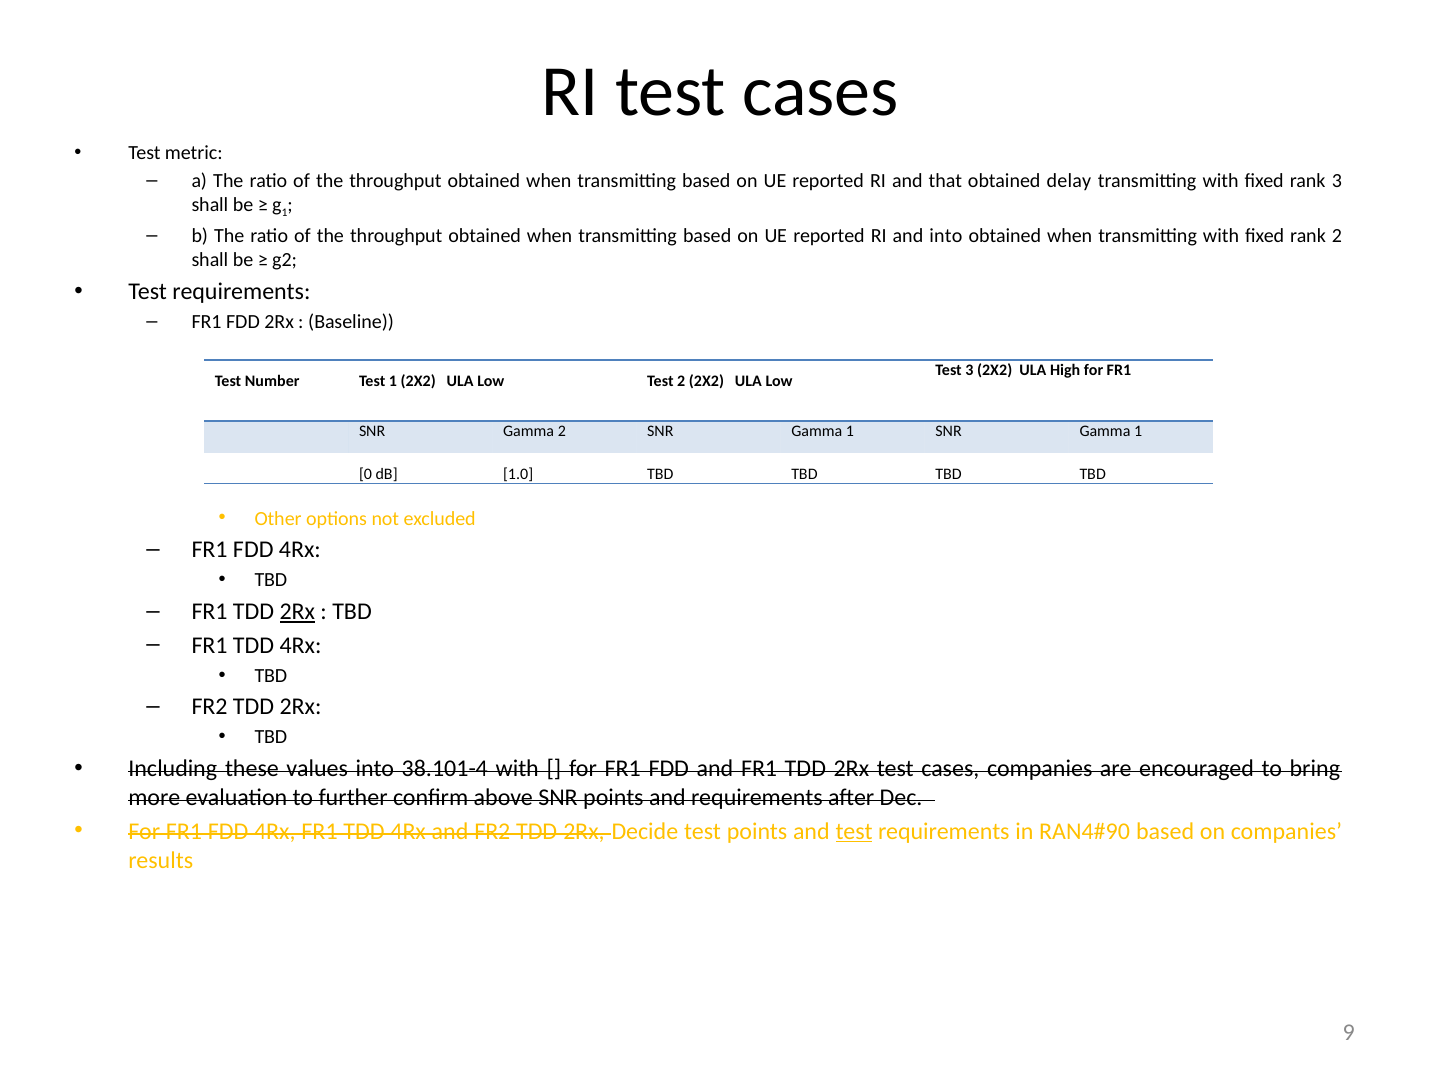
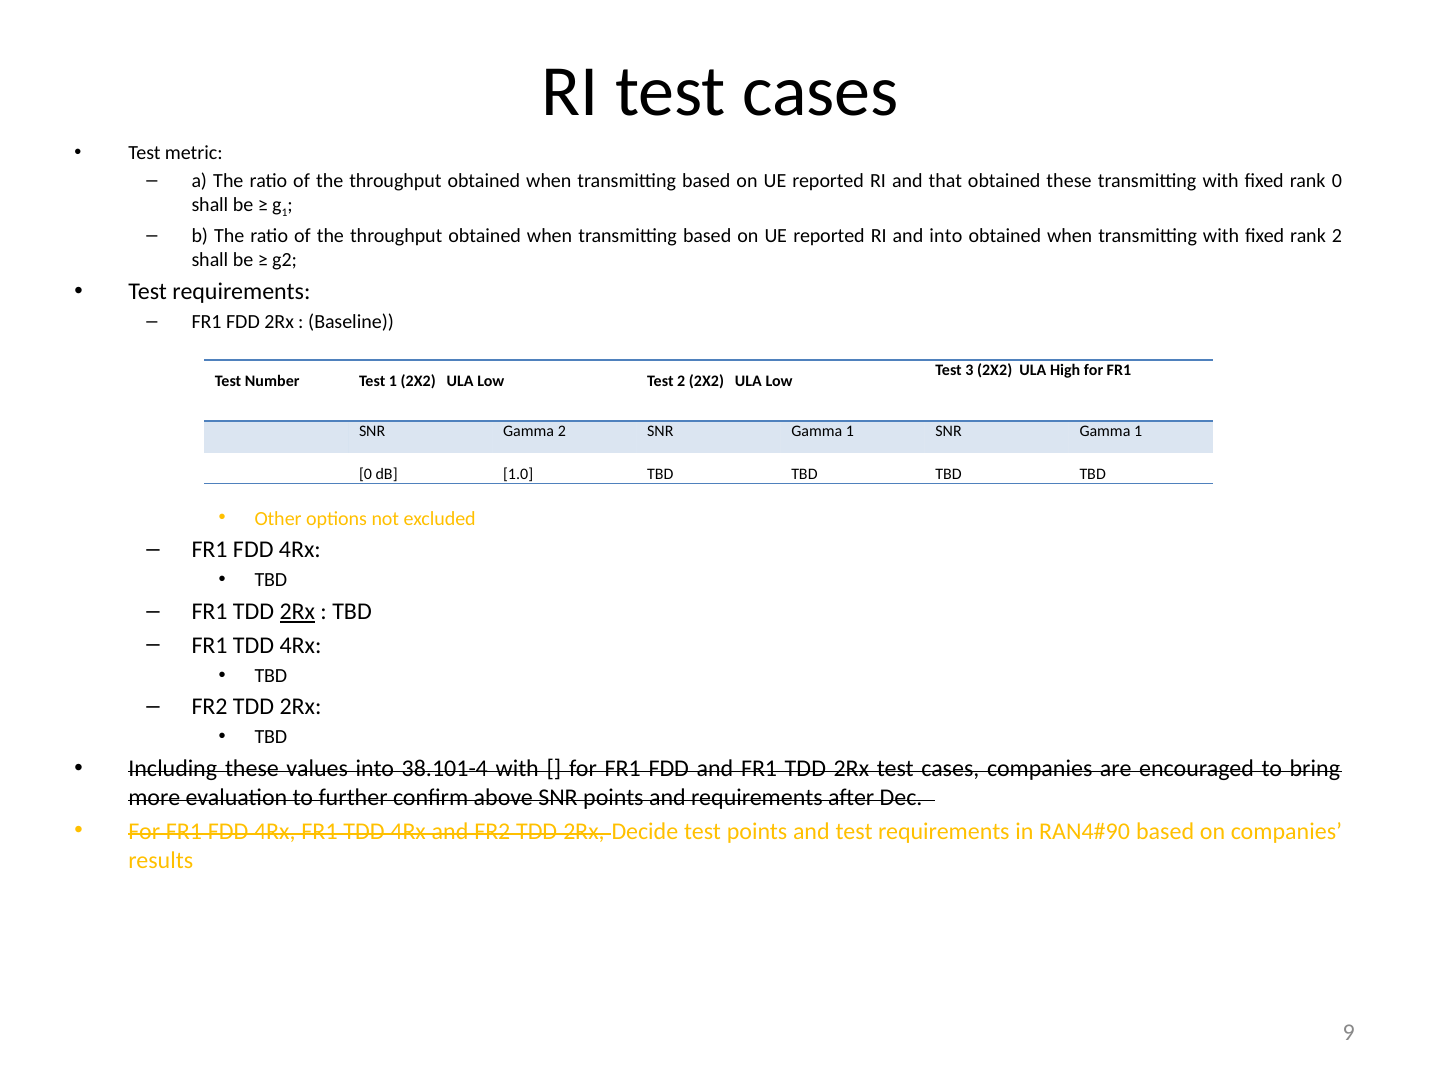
obtained delay: delay -> these (1069, 181)
rank 3: 3 -> 0 (1337, 181)
test underline: present -> none (854, 831)
